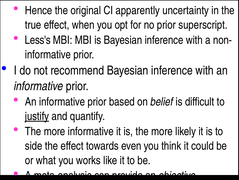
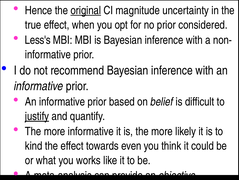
original underline: none -> present (86, 10)
CI apparently: apparently -> magnitude (138, 10)
superscript: superscript -> considered (203, 25)
side: side -> kind (34, 145)
